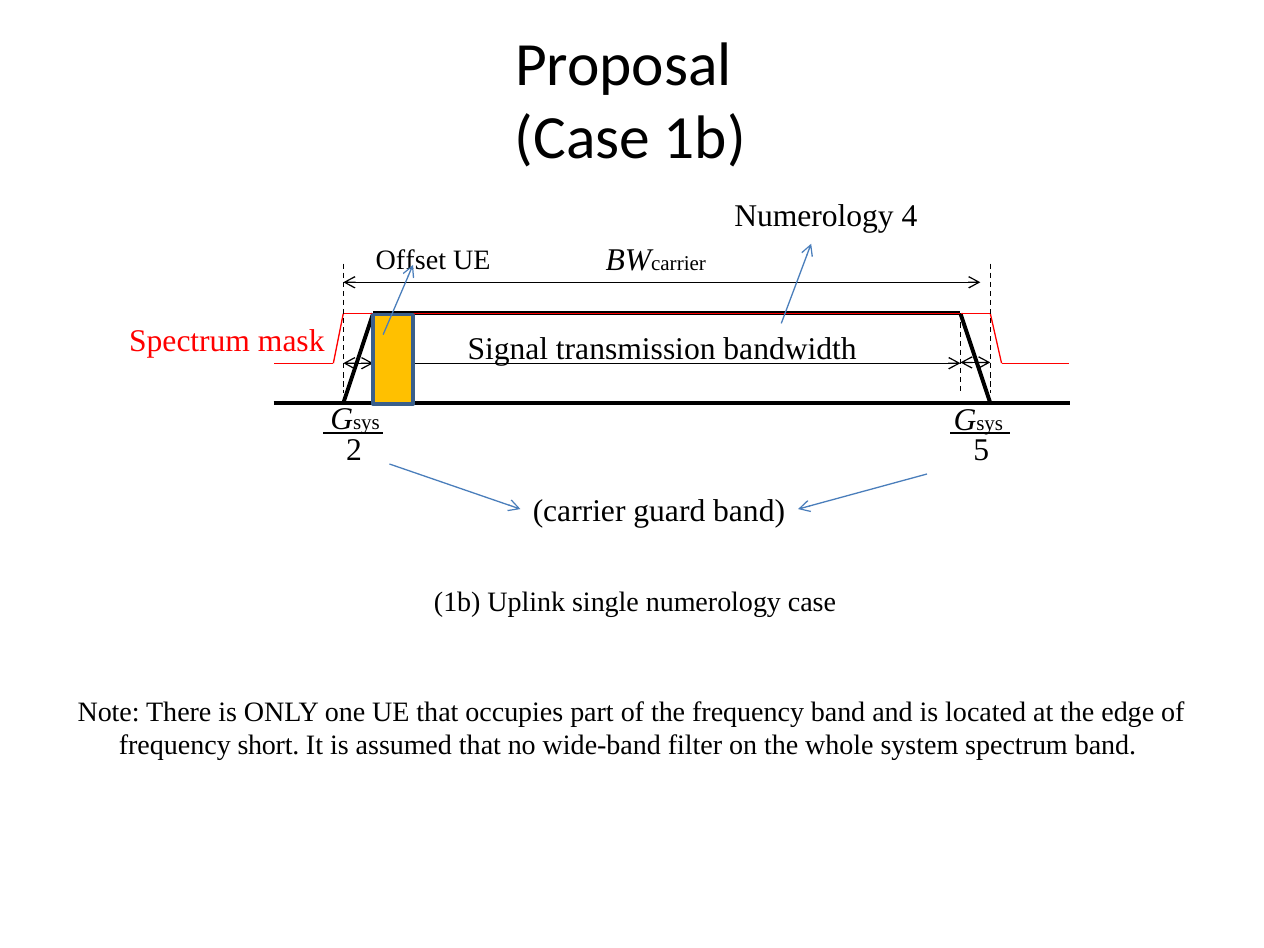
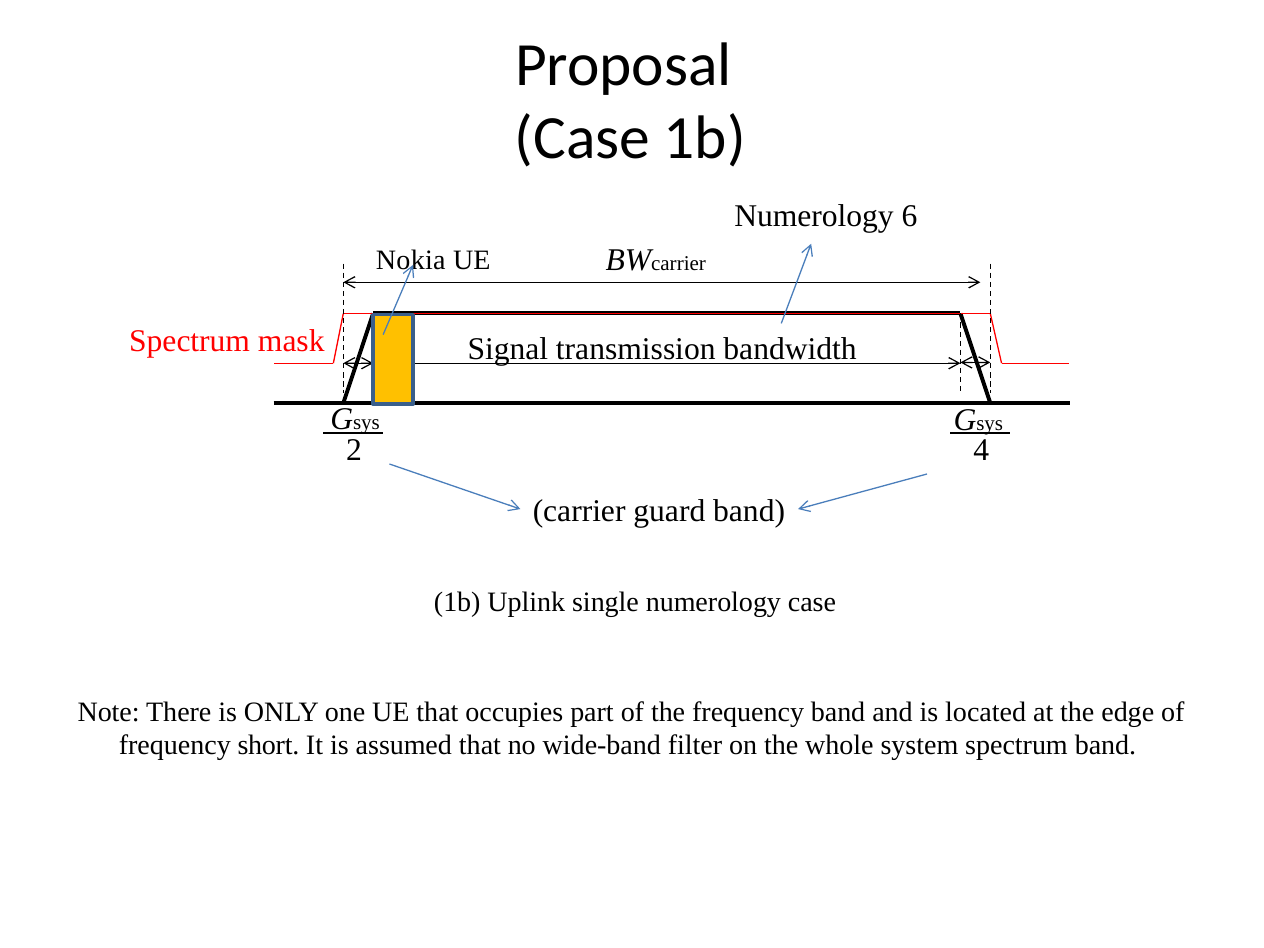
4: 4 -> 6 (909, 216)
Offset: Offset -> Nokia (411, 260)
5: 5 -> 4 (981, 450)
